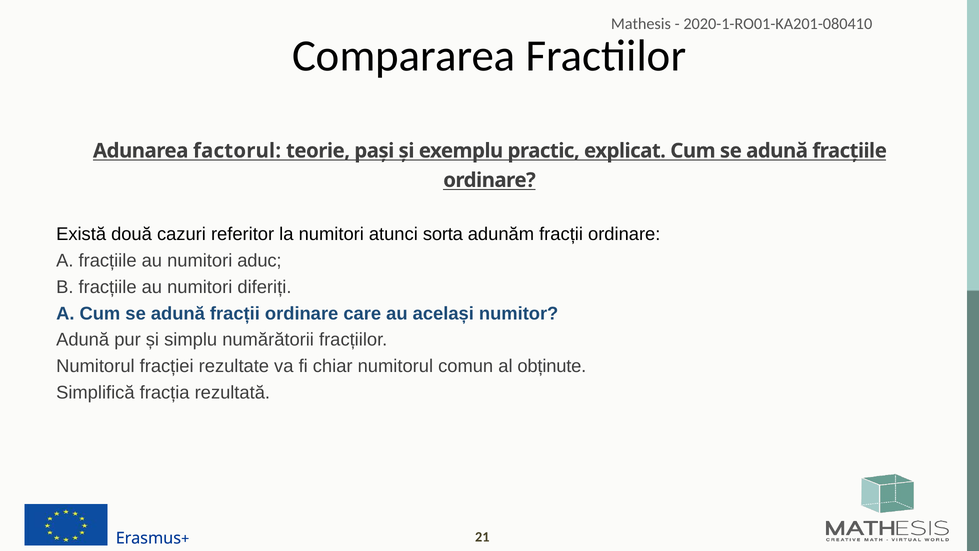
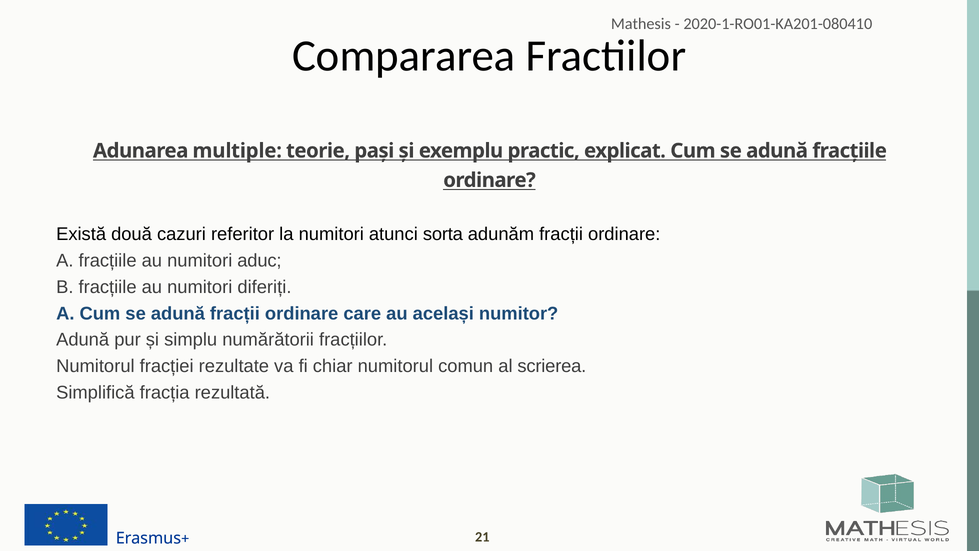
factorul: factorul -> multiple (237, 151)
obținute: obținute -> scrierea (552, 366)
